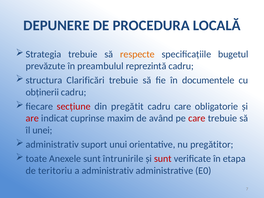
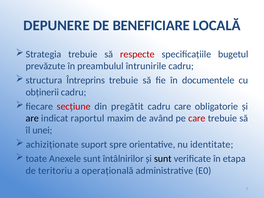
PROCEDURA: PROCEDURA -> BENEFICIARE (151, 25)
respecte colour: orange -> red (137, 54)
reprezintă: reprezintă -> întrunirile (146, 66)
Clarificări: Clarificări -> Întreprins (86, 80)
are colour: red -> black (32, 118)
cuprinse: cuprinse -> raportul (88, 118)
administrativ: administrativ -> achiziționate (52, 144)
unui: unui -> spre (118, 144)
pregătitor: pregătitor -> identitate (212, 144)
întrunirile: întrunirile -> întâlnirilor (123, 159)
sunt colour: red -> black (163, 159)
a administrativ: administrativ -> operațională (108, 171)
